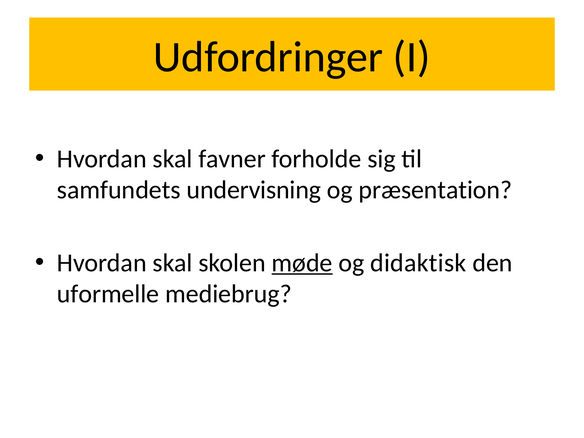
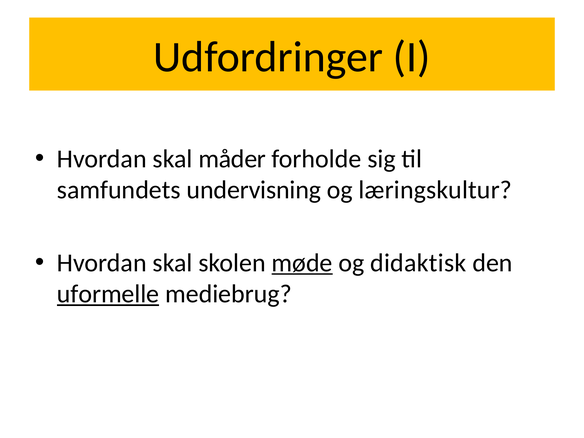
favner: favner -> måder (232, 159)
præsentation: præsentation -> læringskultur (435, 190)
uformelle underline: none -> present (108, 294)
